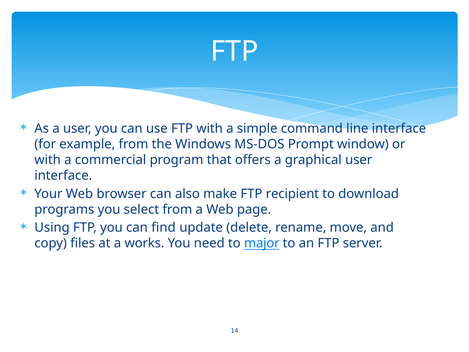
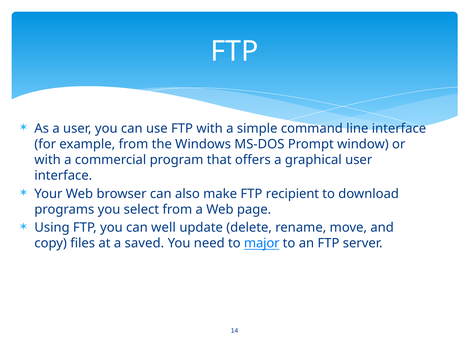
find: find -> well (164, 228)
works: works -> saved (144, 243)
